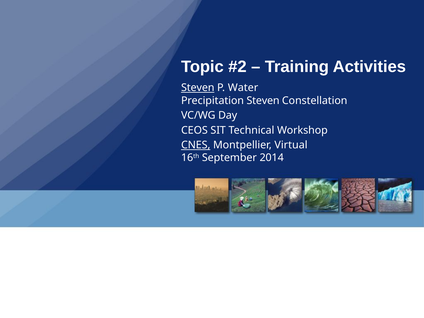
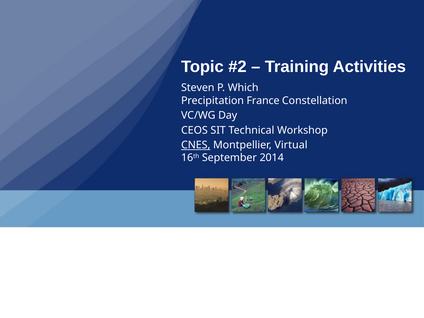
Steven underline: present -> none (198, 88)
Water: Water -> Which (243, 88)
Precipitation Steven: Steven -> France (263, 101)
